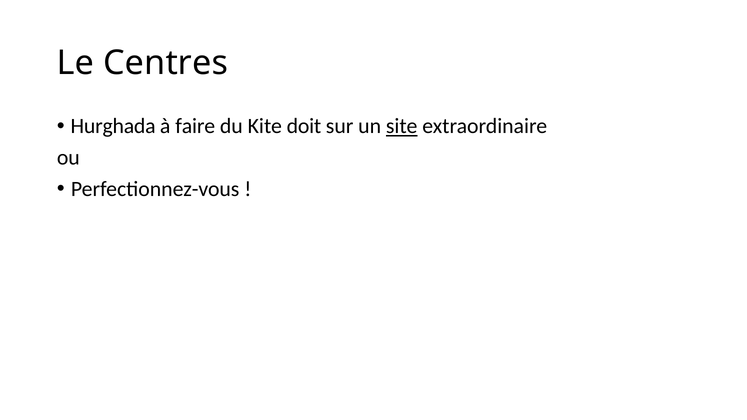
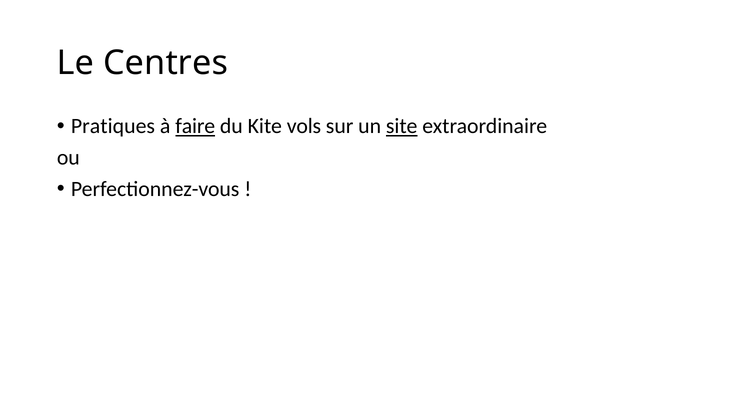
Hurghada: Hurghada -> Pratiques (113, 126)
faire underline: none -> present (195, 126)
doit: doit -> vols (304, 126)
